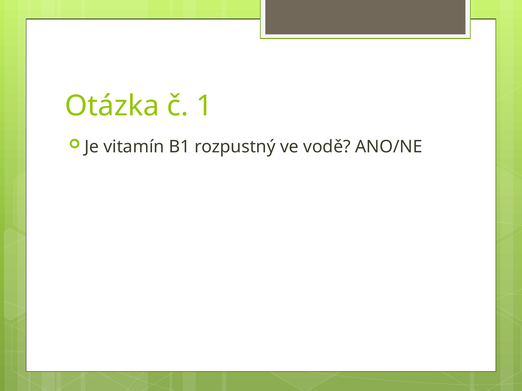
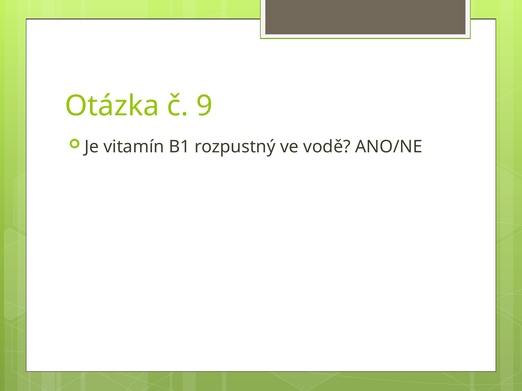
1: 1 -> 9 (204, 106)
